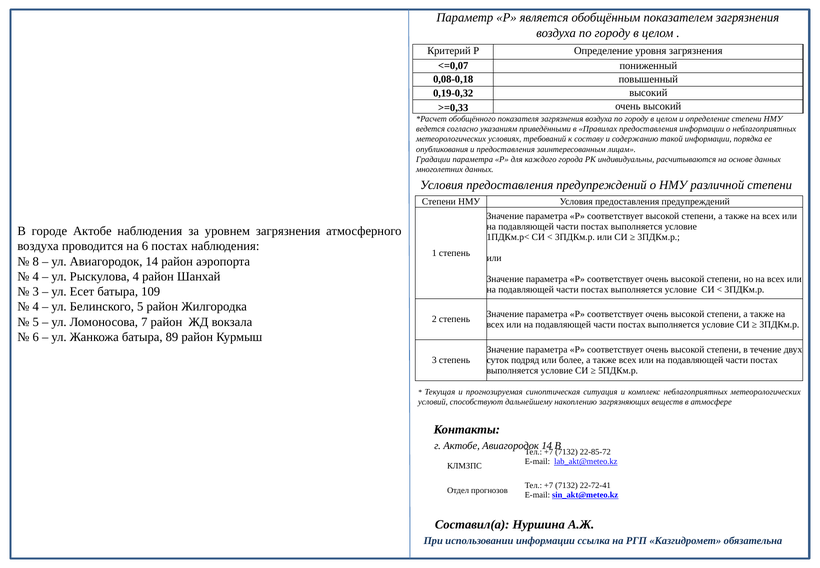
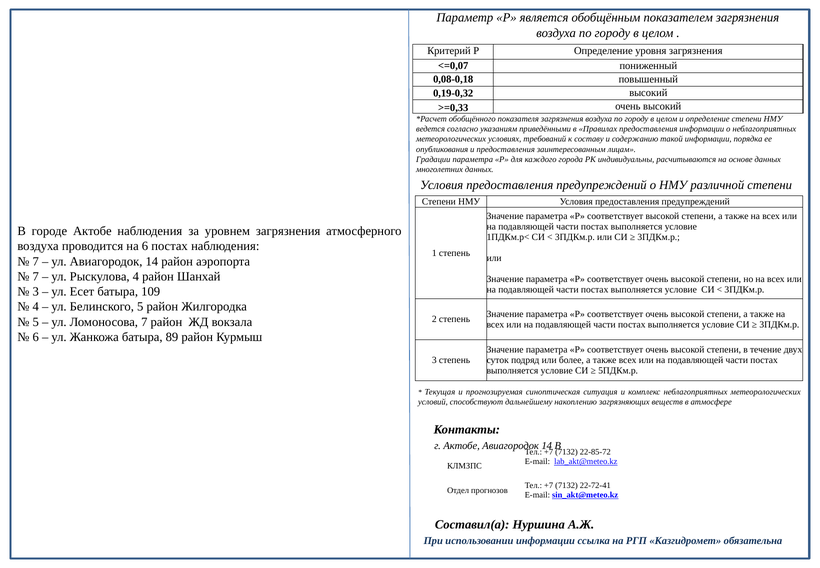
8: 8 -> 7 (36, 261)
4: 4 -> 7 (36, 276)
